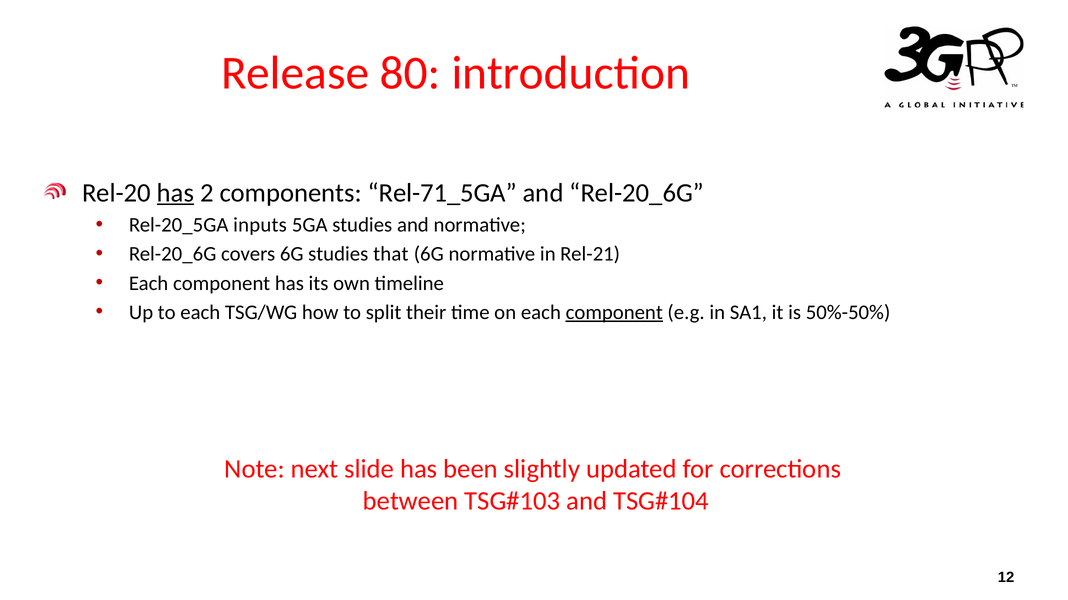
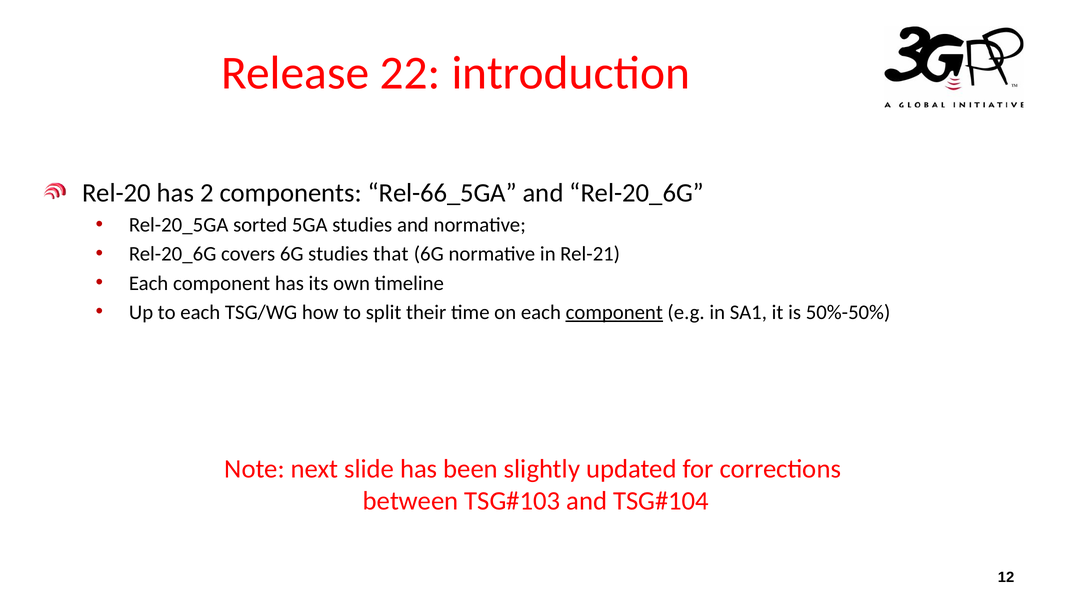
80: 80 -> 22 (410, 73)
has underline: present -> none (176, 193)
Rel-71_5GA: Rel-71_5GA -> Rel-66_5GA (442, 193)
inputs: inputs -> sorted (260, 225)
